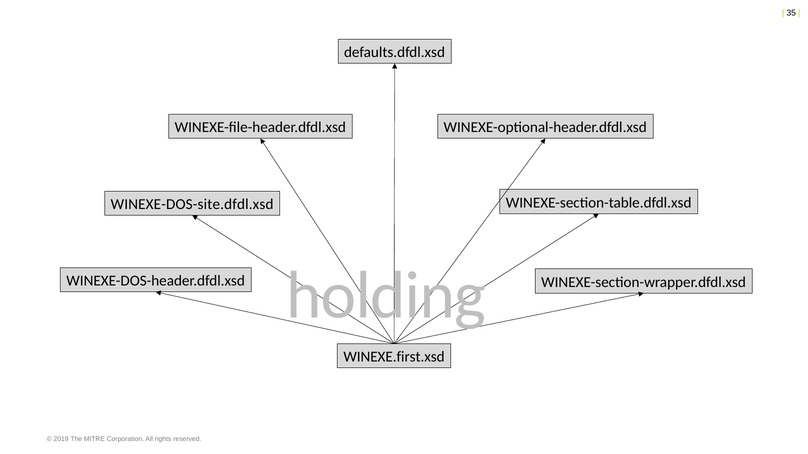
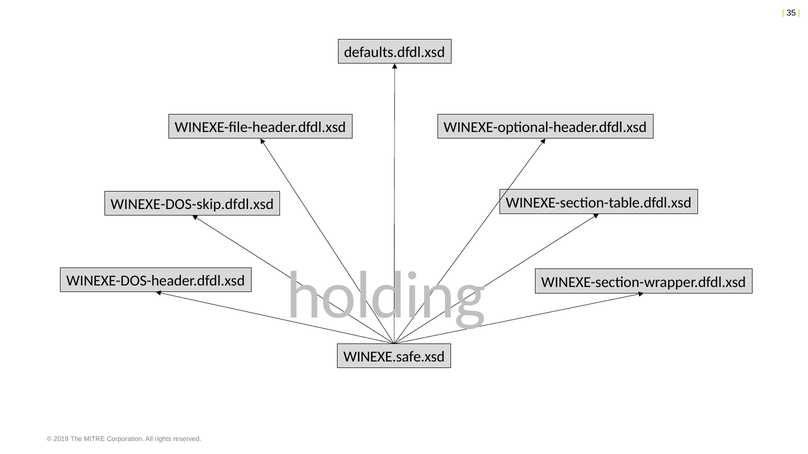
WINEXE-DOS-site.dfdl.xsd: WINEXE-DOS-site.dfdl.xsd -> WINEXE-DOS-skip.dfdl.xsd (192, 204)
WINEXE.first.xsd: WINEXE.first.xsd -> WINEXE.safe.xsd (394, 357)
